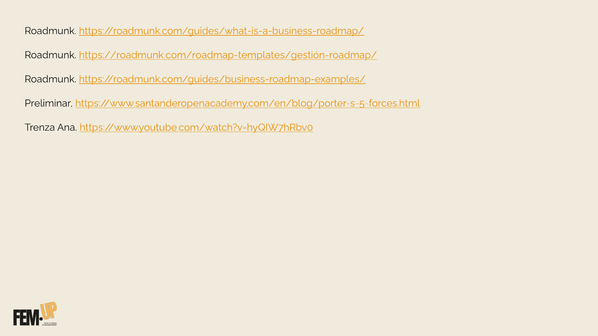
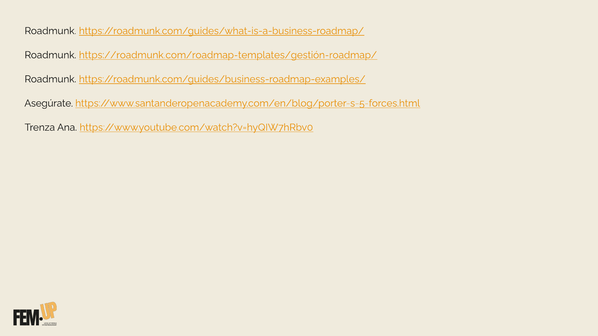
Preliminar: Preliminar -> Asegúrate (49, 103)
